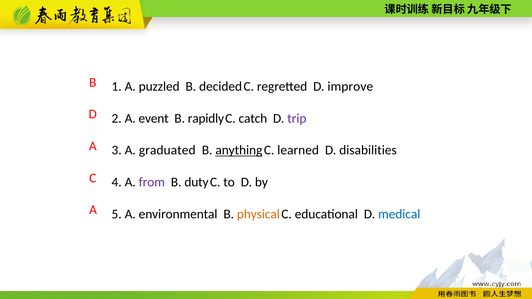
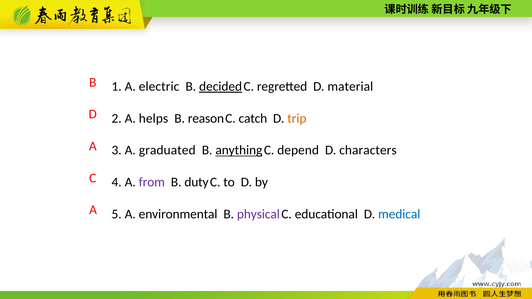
puzzled: puzzled -> electric (159, 86)
decided underline: none -> present (221, 86)
improve: improve -> material (350, 86)
event: event -> helps (153, 118)
rapidly: rapidly -> reason (206, 118)
trip colour: purple -> orange (297, 118)
learned: learned -> depend (298, 150)
disabilities: disabilities -> characters (368, 150)
physical colour: orange -> purple (258, 214)
